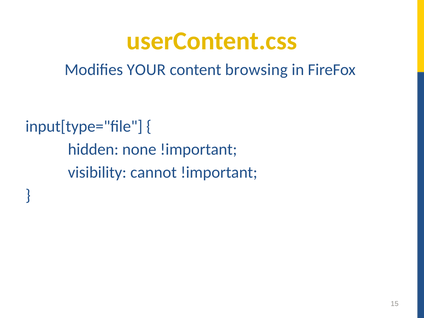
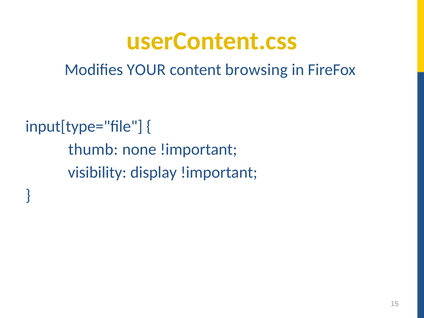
hidden: hidden -> thumb (93, 149)
cannot: cannot -> display (154, 172)
